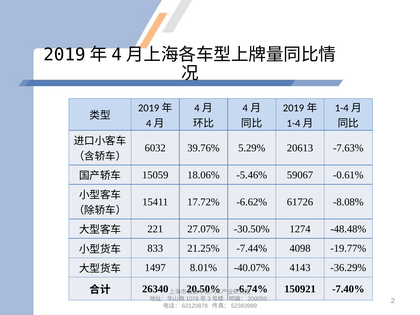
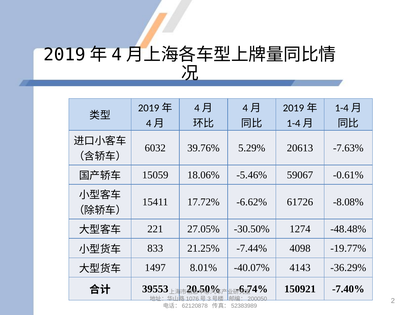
27.07%: 27.07% -> 27.05% (203, 229)
26340: 26340 -> 39553 (155, 289)
